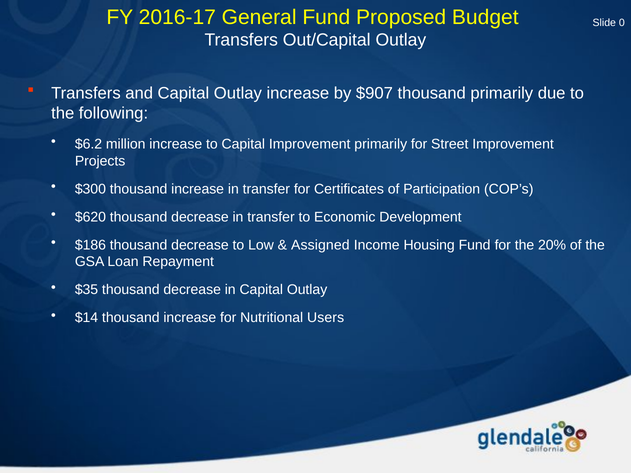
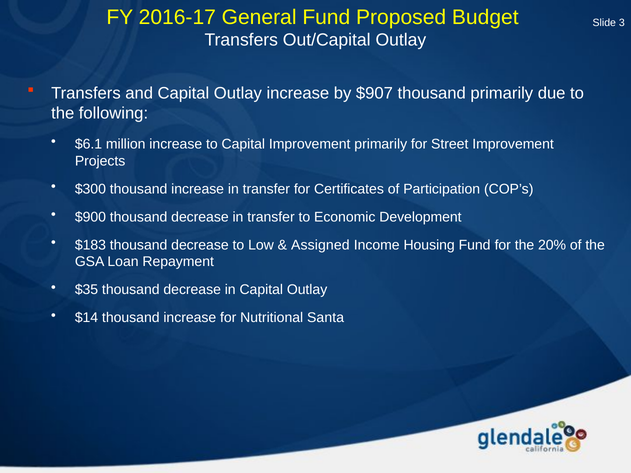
0: 0 -> 3 (622, 23)
$6.2: $6.2 -> $6.1 (88, 144)
$620: $620 -> $900 (90, 217)
$186: $186 -> $183 (90, 245)
Users: Users -> Santa (326, 318)
